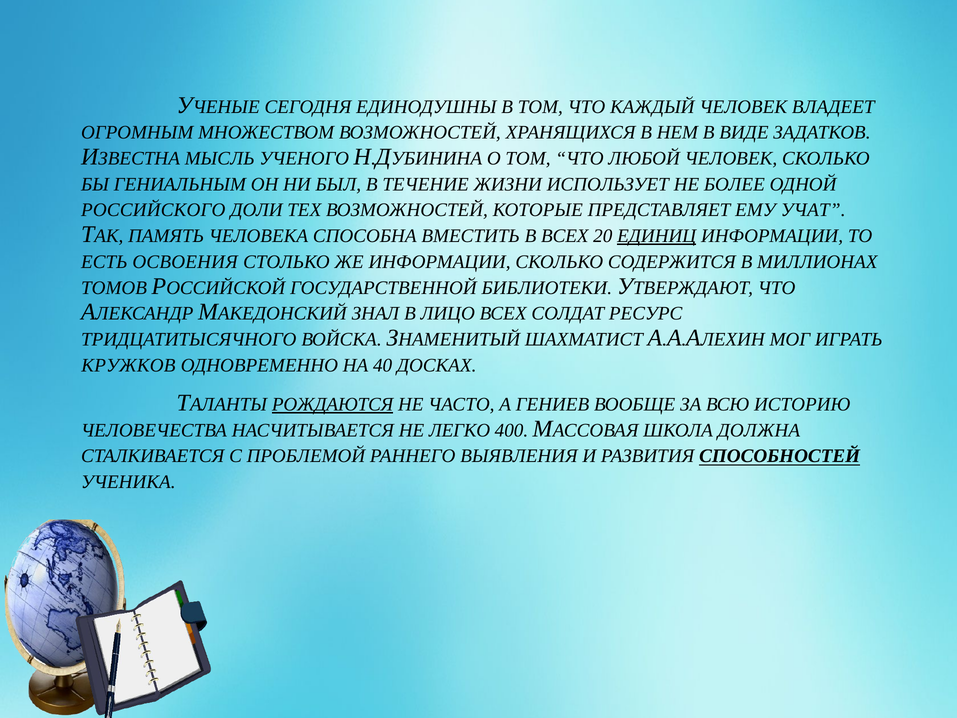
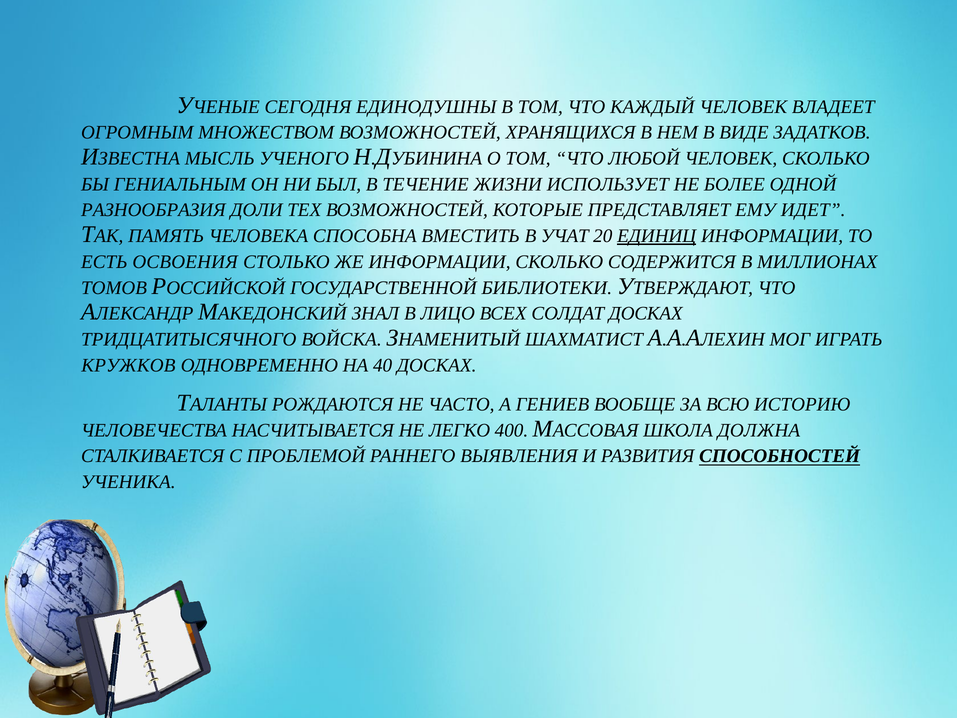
РОССИЙСКОГО: РОССИЙСКОГО -> РАЗНООБРАЗИЯ (153, 210)
УЧАТ: УЧАТ -> ИДЕТ (813, 210)
В ВСЕХ: ВСЕХ -> УЧАТ (565, 236)
СОЛДАТ РЕСУРС: РЕСУРС -> ДОСКАХ (646, 313)
РОЖДАЮТСЯ underline: present -> none (333, 404)
